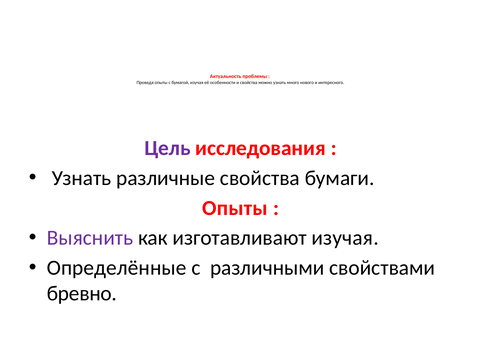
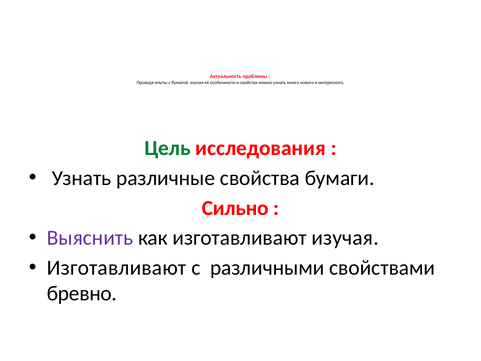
Цель colour: purple -> green (167, 148)
Опыты: Опыты -> Сильно (235, 208)
Определённые: Определённые -> Изготавливают (117, 268)
